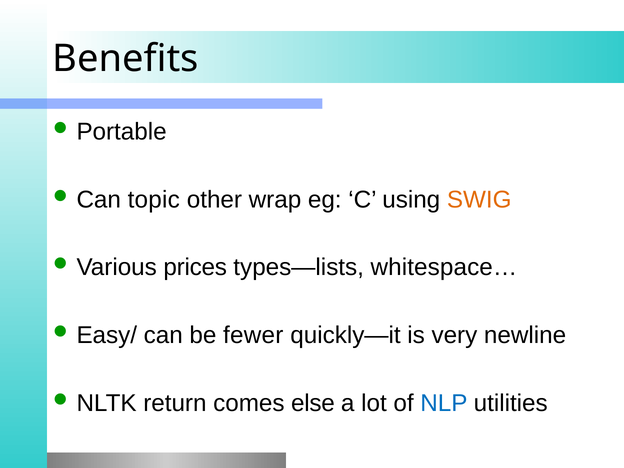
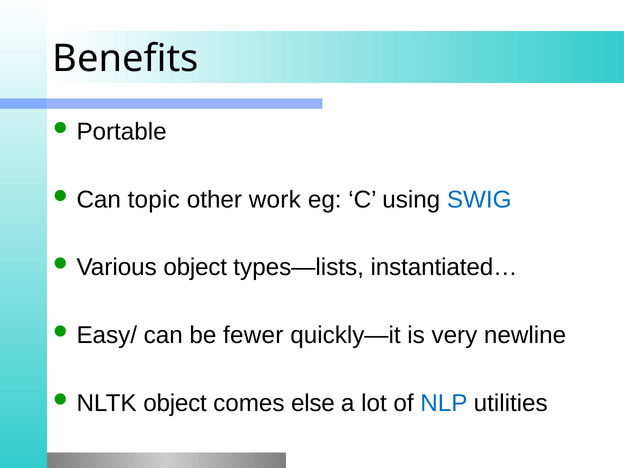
wrap: wrap -> work (275, 200)
SWIG colour: orange -> blue (479, 200)
prices: prices -> object (195, 267)
whitespace…: whitespace… -> instantiated… (444, 267)
return: return -> object (175, 403)
